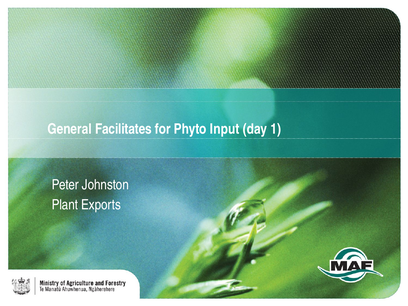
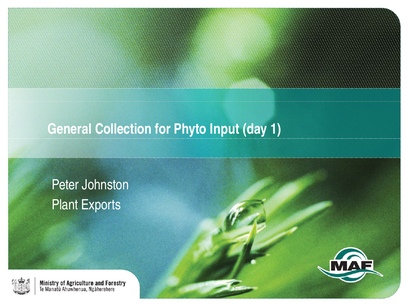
Facilitates: Facilitates -> Collection (123, 129)
